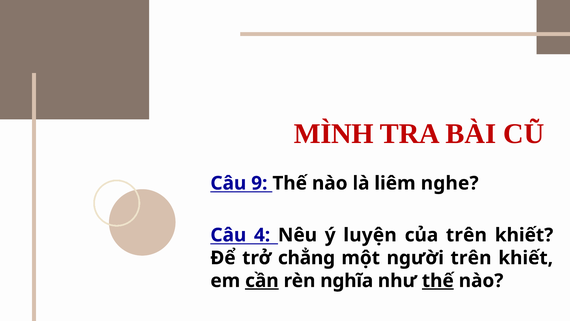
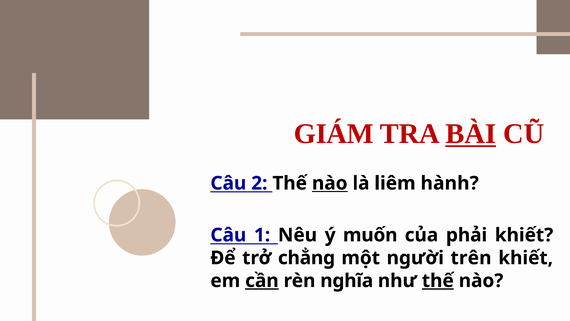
MÌNH: MÌNH -> GIÁM (334, 134)
BÀI underline: none -> present (471, 134)
9: 9 -> 2 (259, 183)
nào underline: none -> present (330, 183)
nghe: nghe -> hành (450, 183)
4: 4 -> 1 (262, 235)
luyện: luyện -> muốn (370, 235)
của trên: trên -> phải (467, 235)
